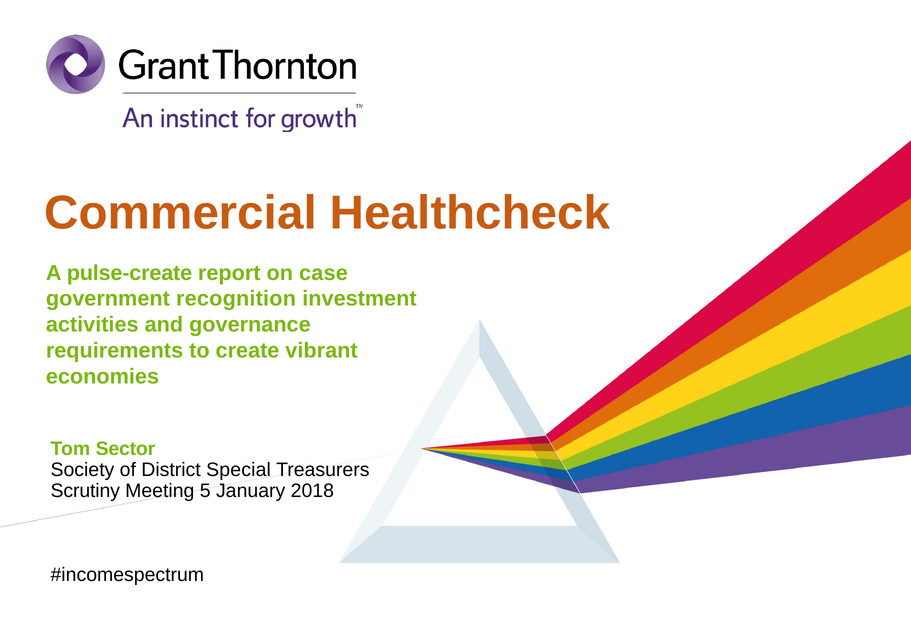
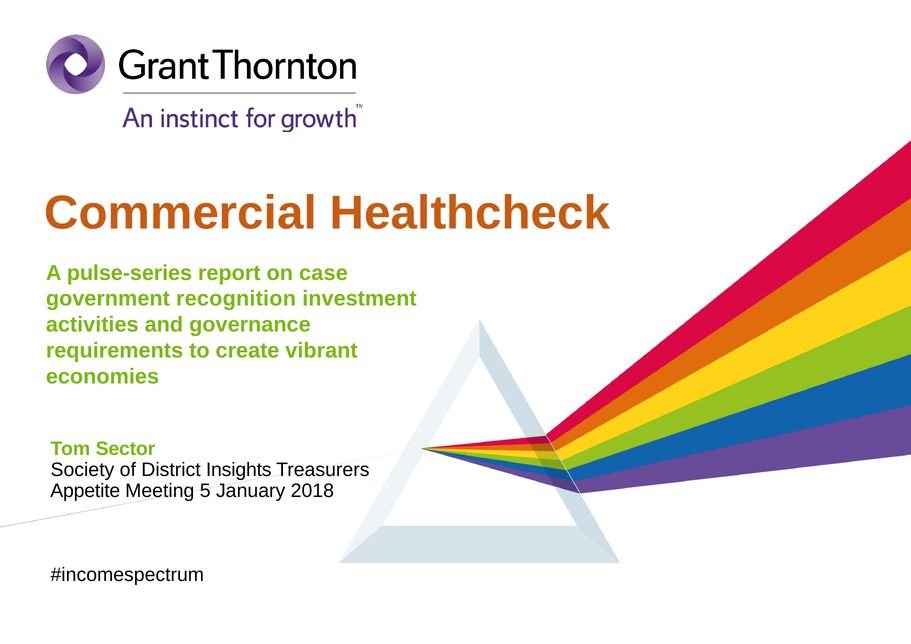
pulse-create: pulse-create -> pulse-series (129, 273)
Special: Special -> Insights (239, 470)
Scrutiny: Scrutiny -> Appetite (85, 491)
